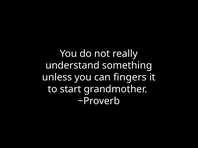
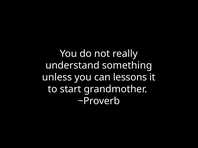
fingers: fingers -> lessons (130, 78)
